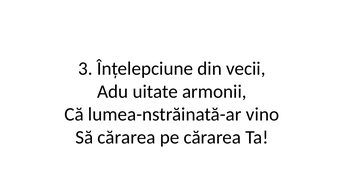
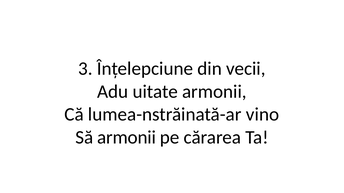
Să cărarea: cărarea -> armonii (127, 138)
